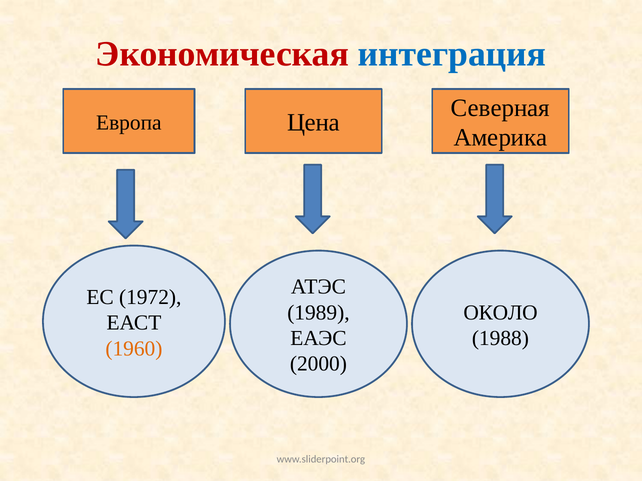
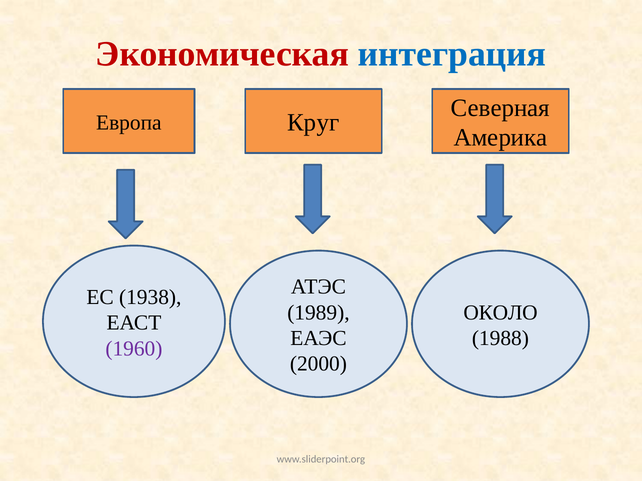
Цена: Цена -> Круг (313, 123)
1972: 1972 -> 1938 (150, 297)
1960 colour: orange -> purple (134, 349)
